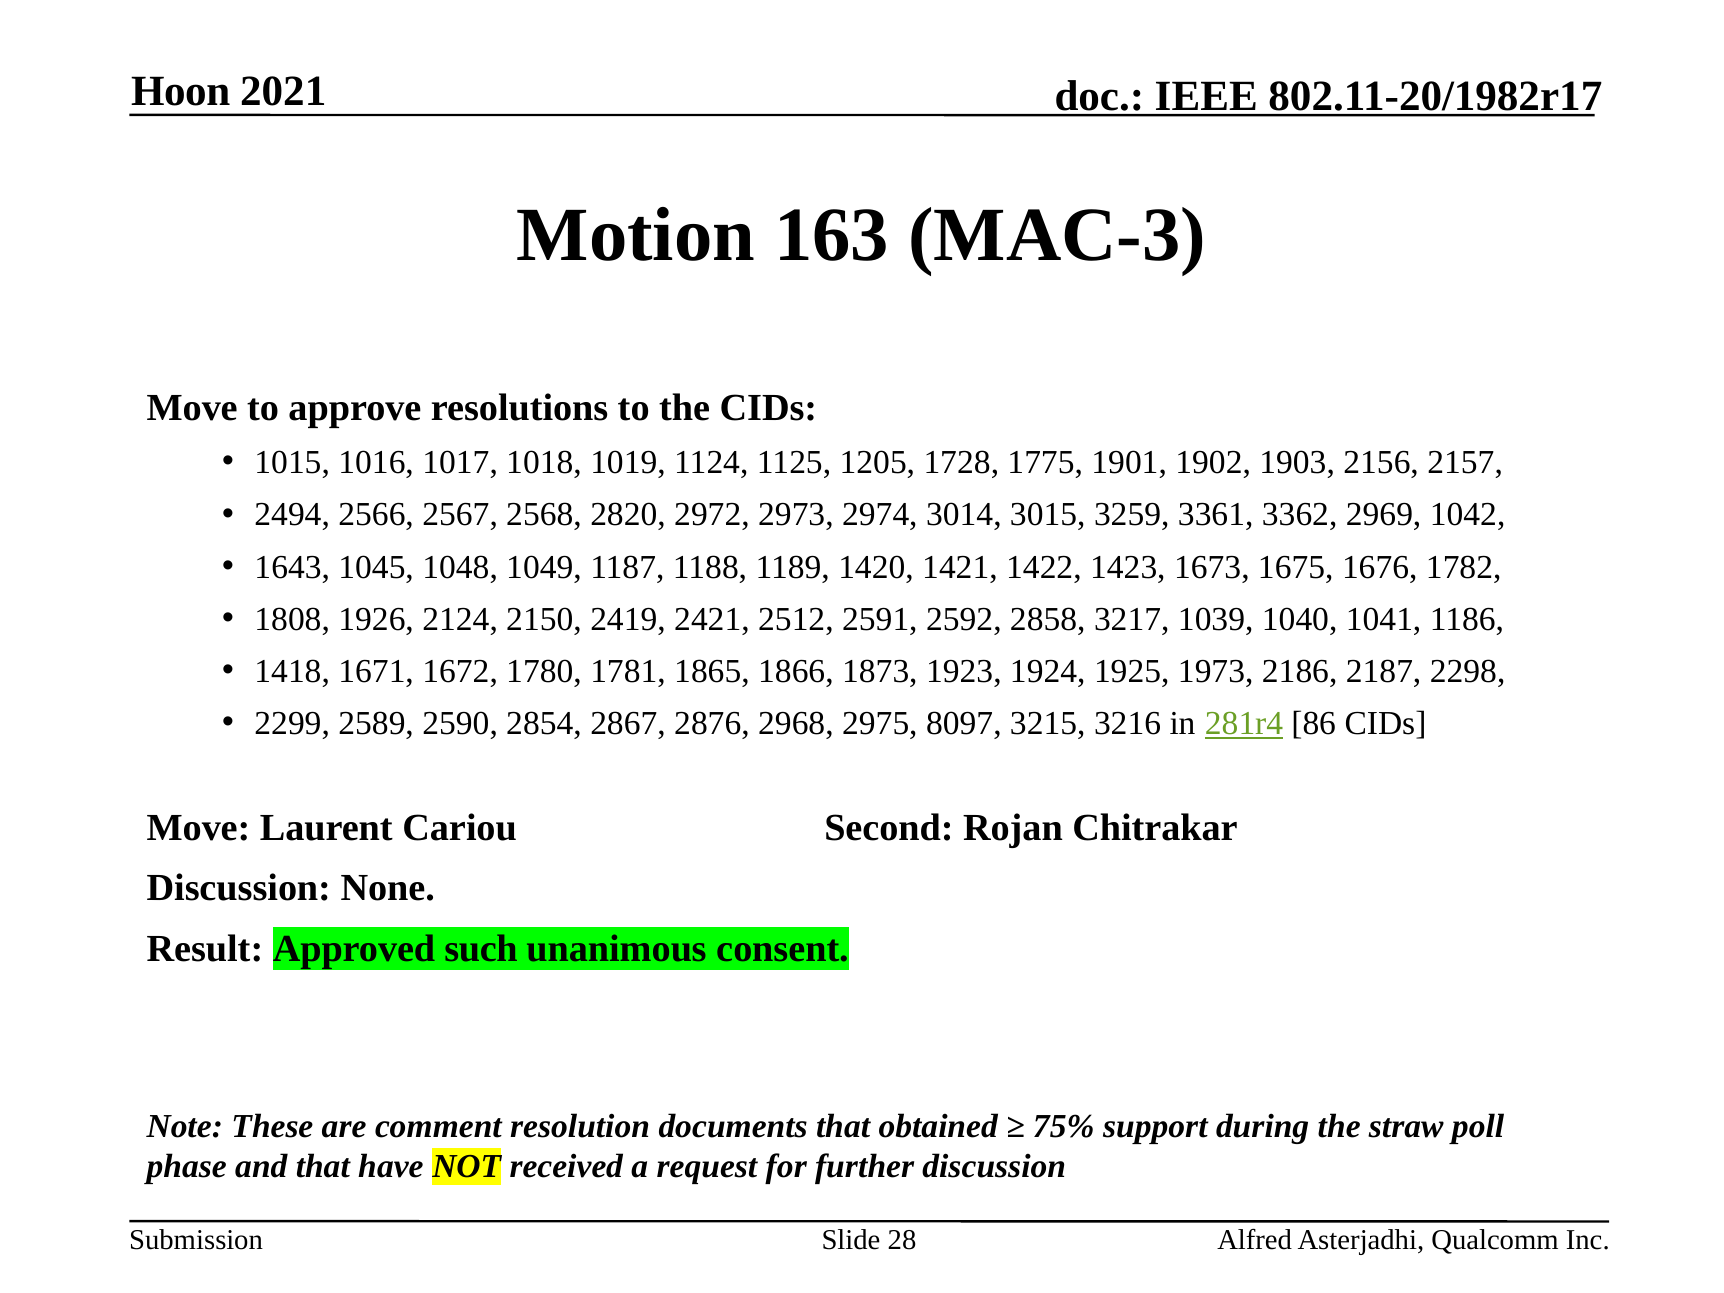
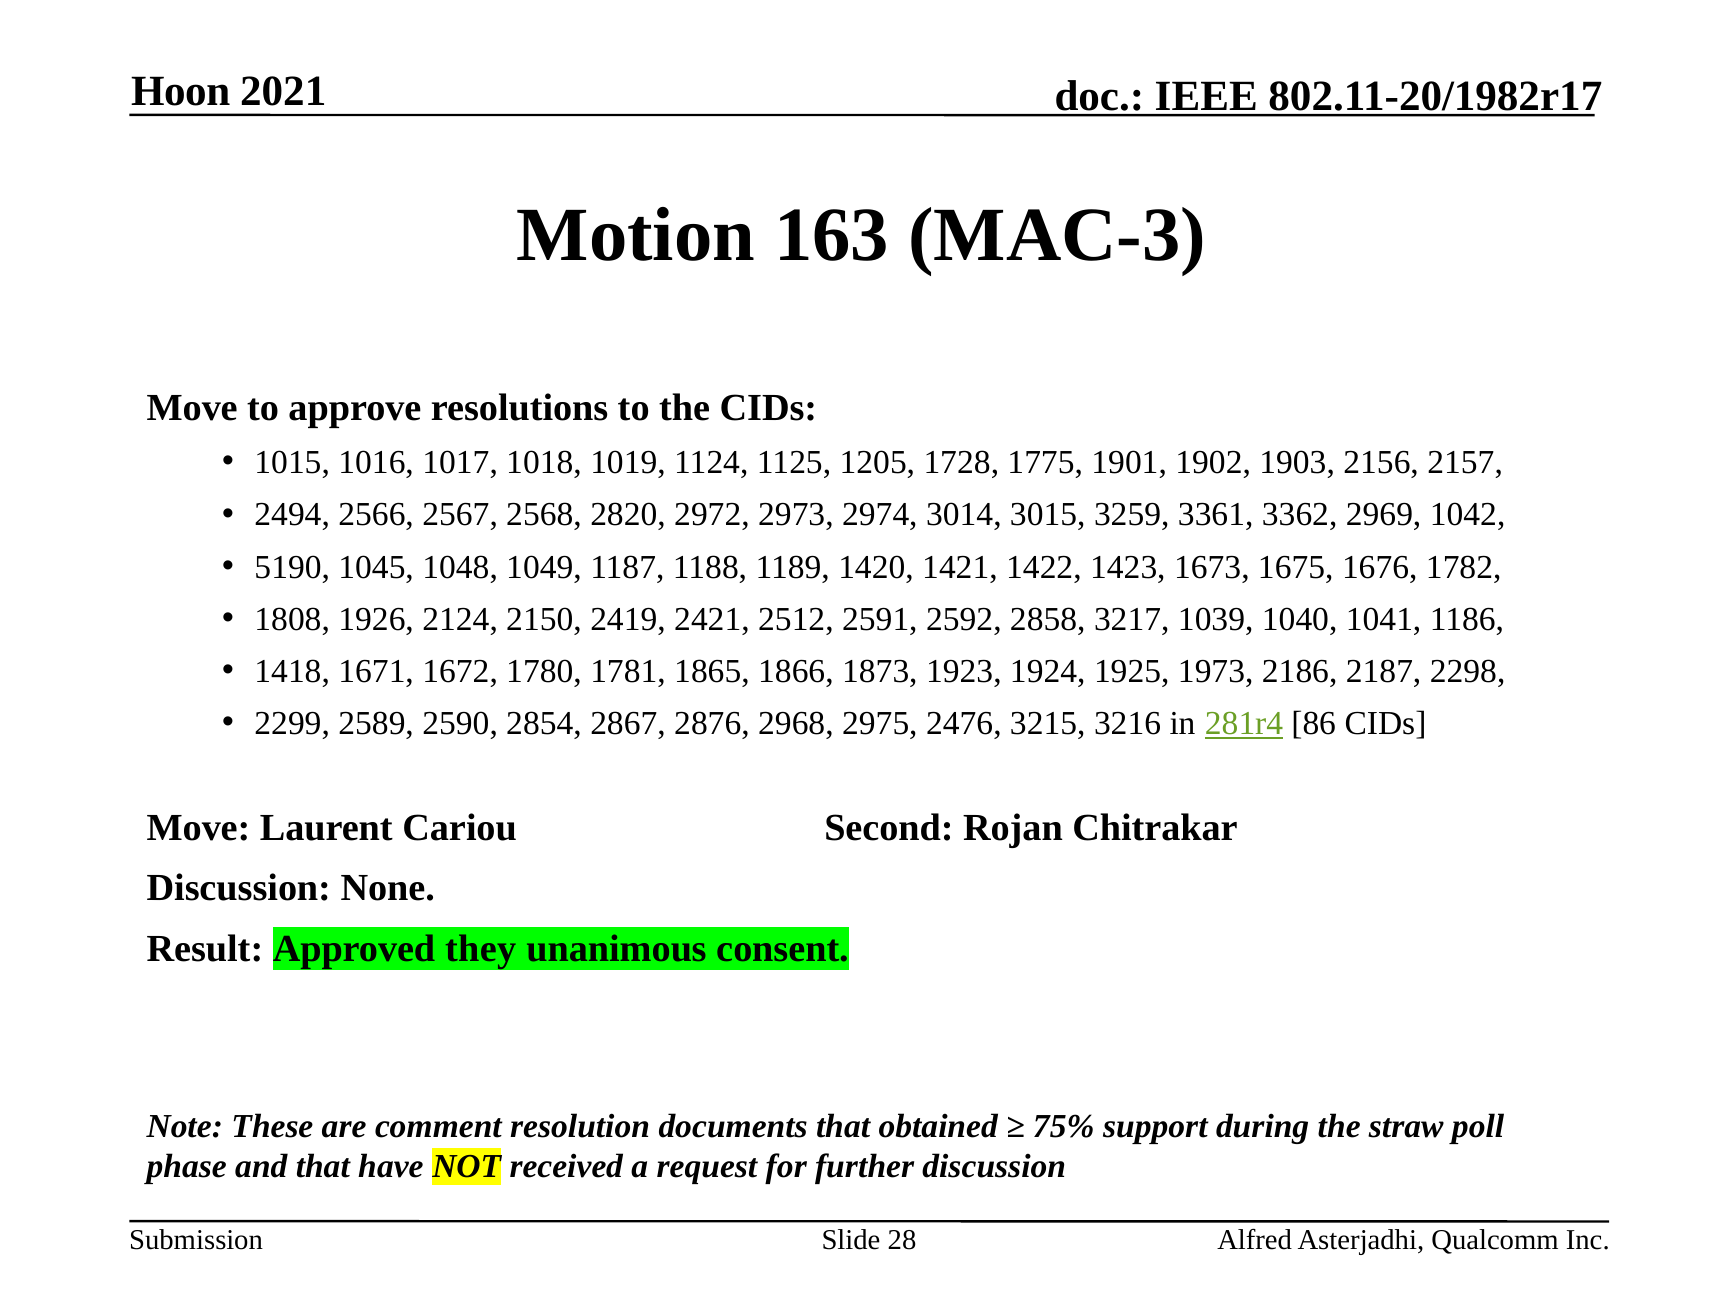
1643: 1643 -> 5190 (292, 567)
8097: 8097 -> 2476 (964, 724)
such: such -> they (481, 948)
